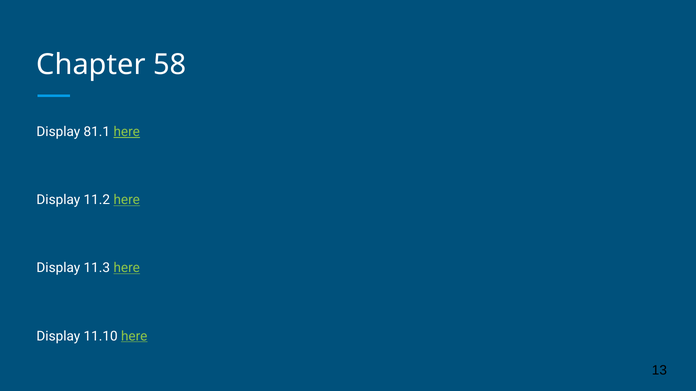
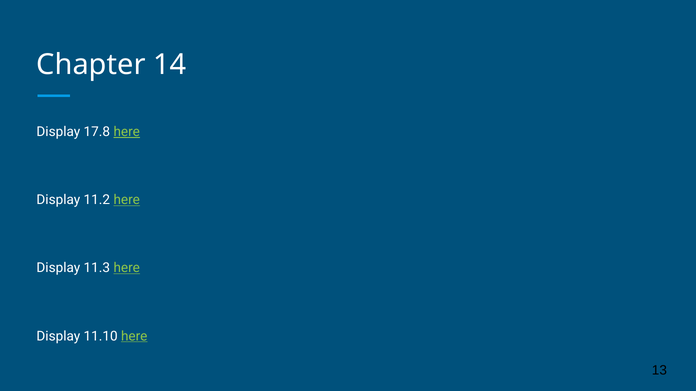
58: 58 -> 14 (170, 65)
81.1: 81.1 -> 17.8 (97, 132)
